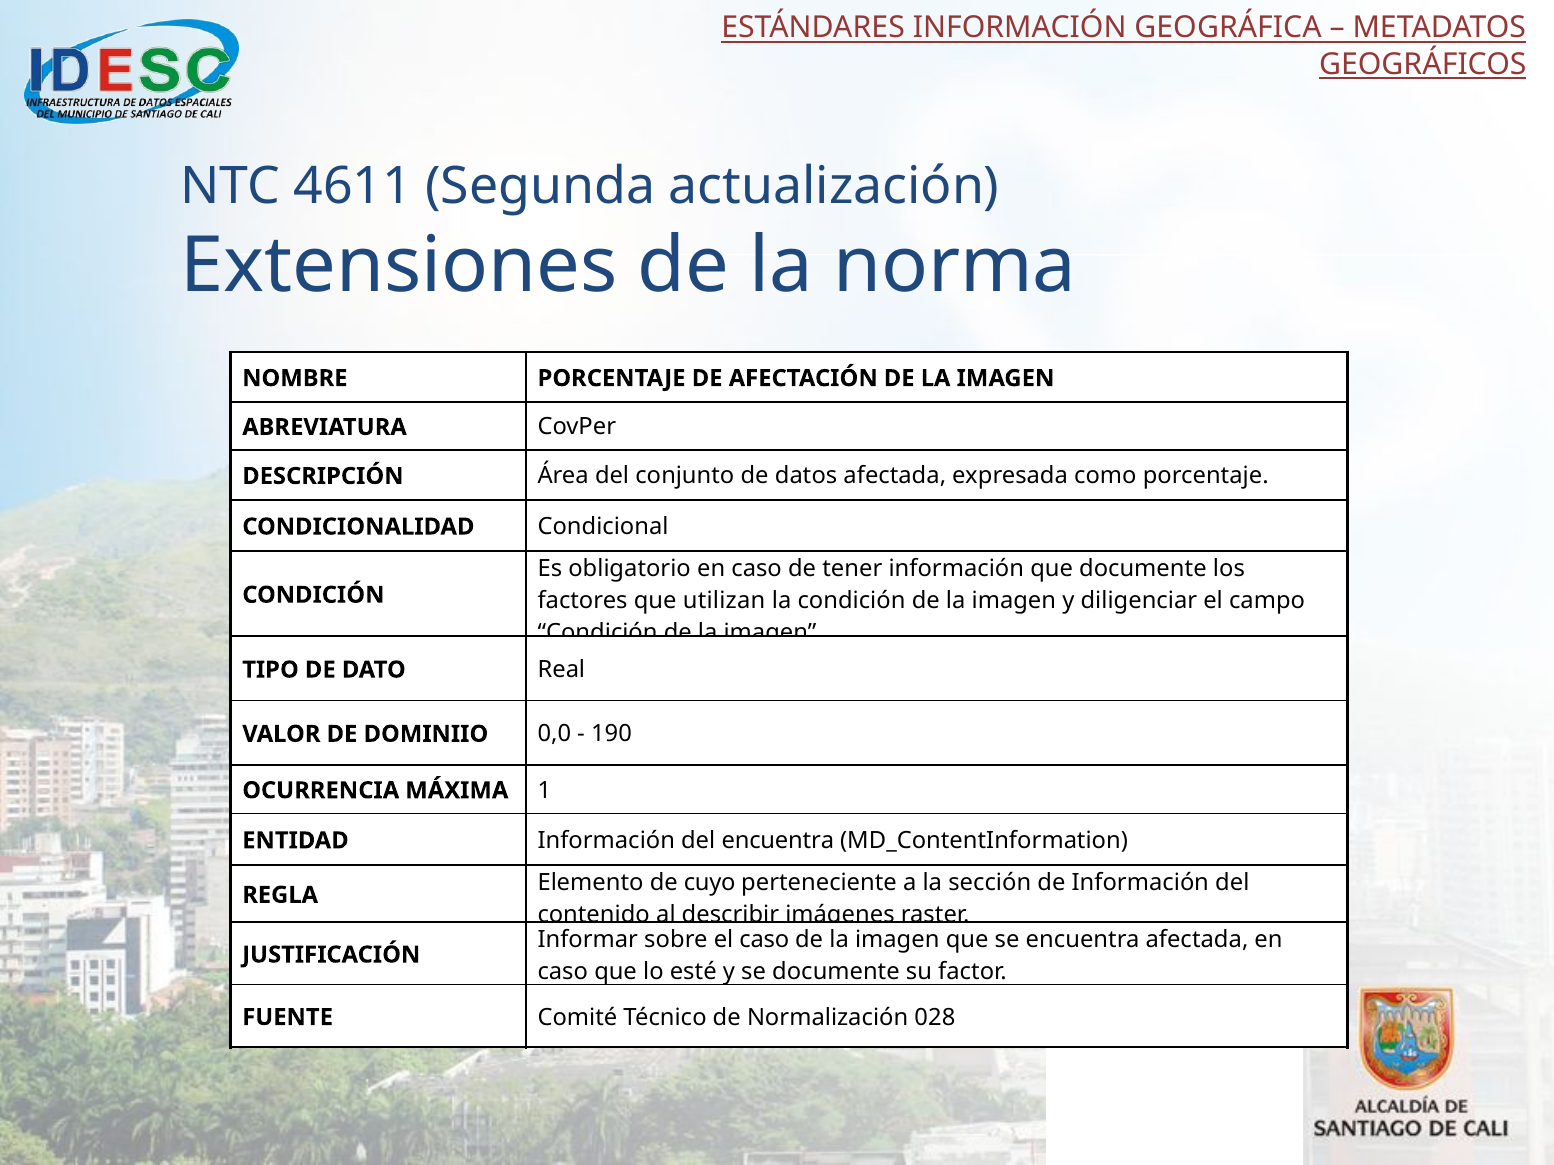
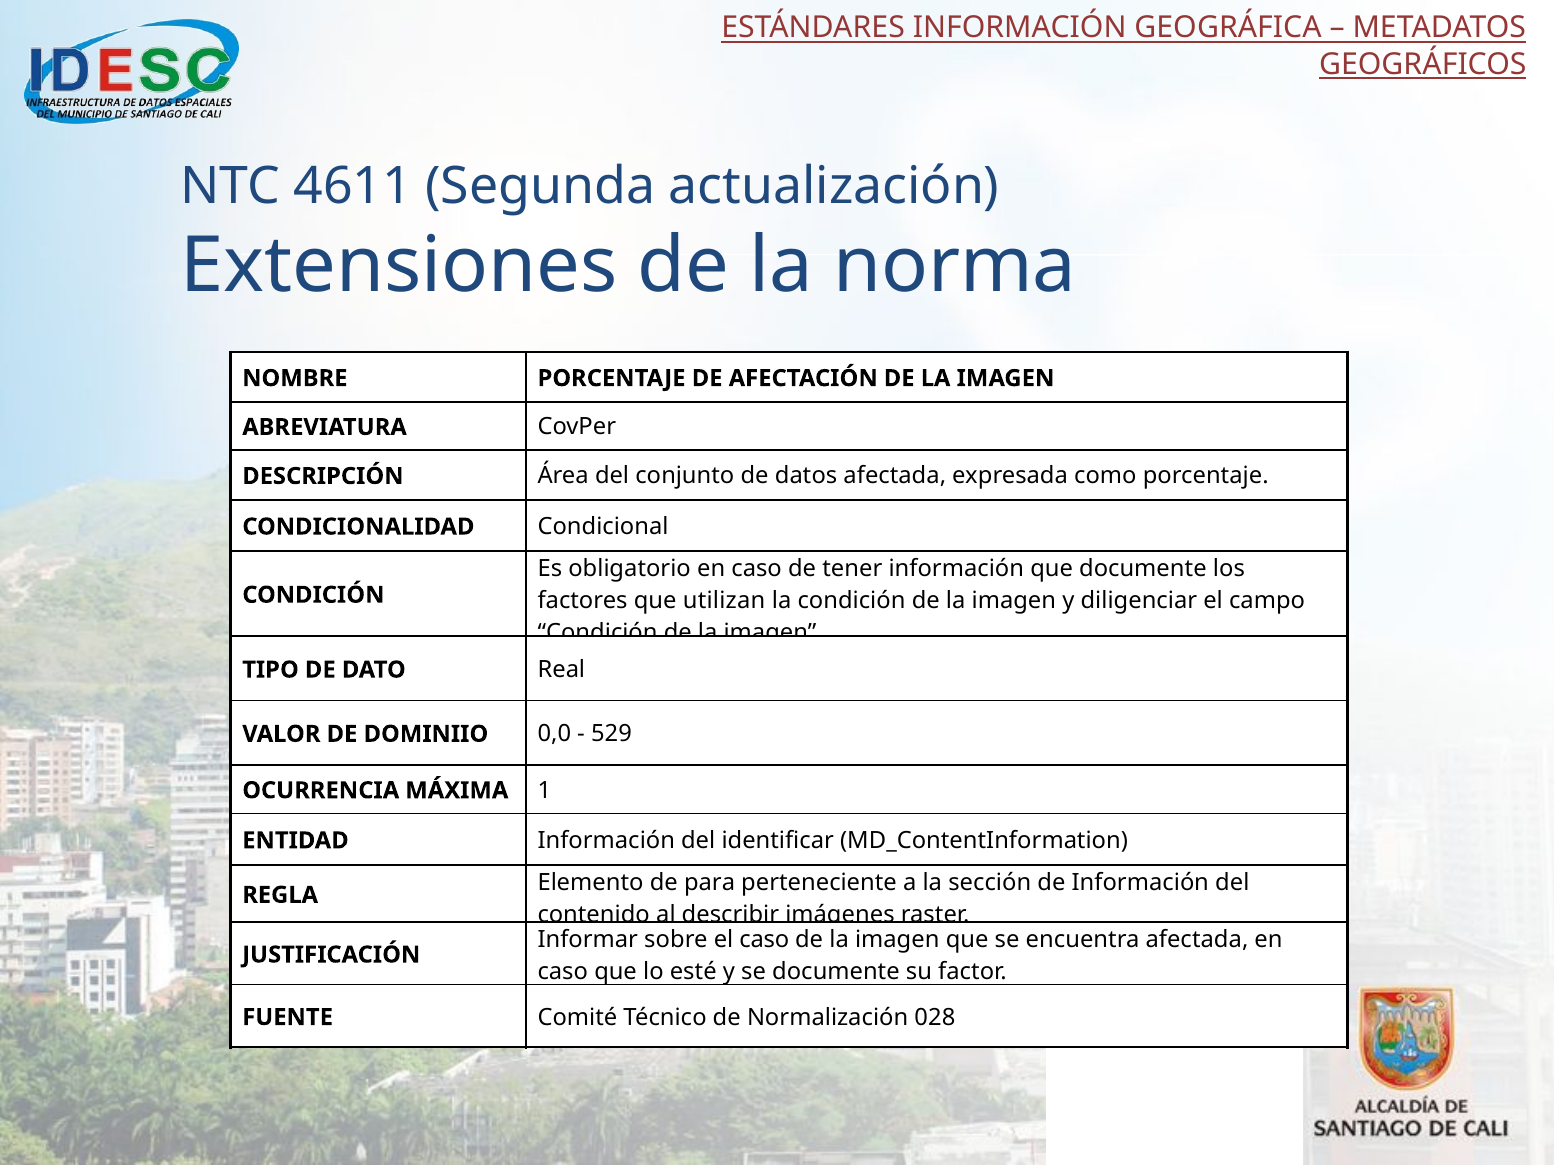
190: 190 -> 529 (611, 734)
del encuentra: encuentra -> identificar (778, 841)
cuyo: cuyo -> para (710, 883)
